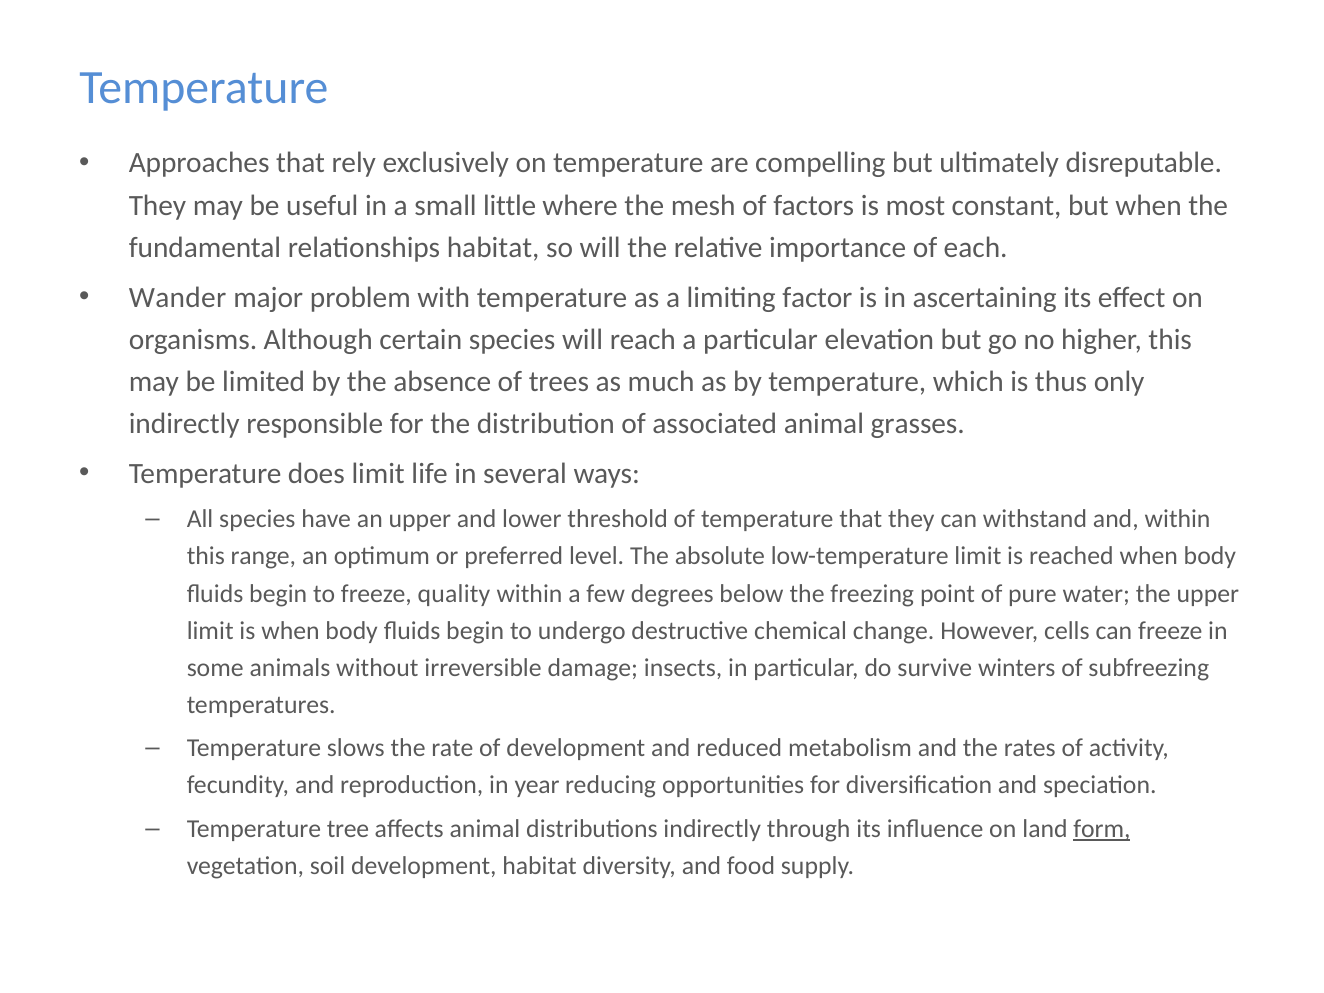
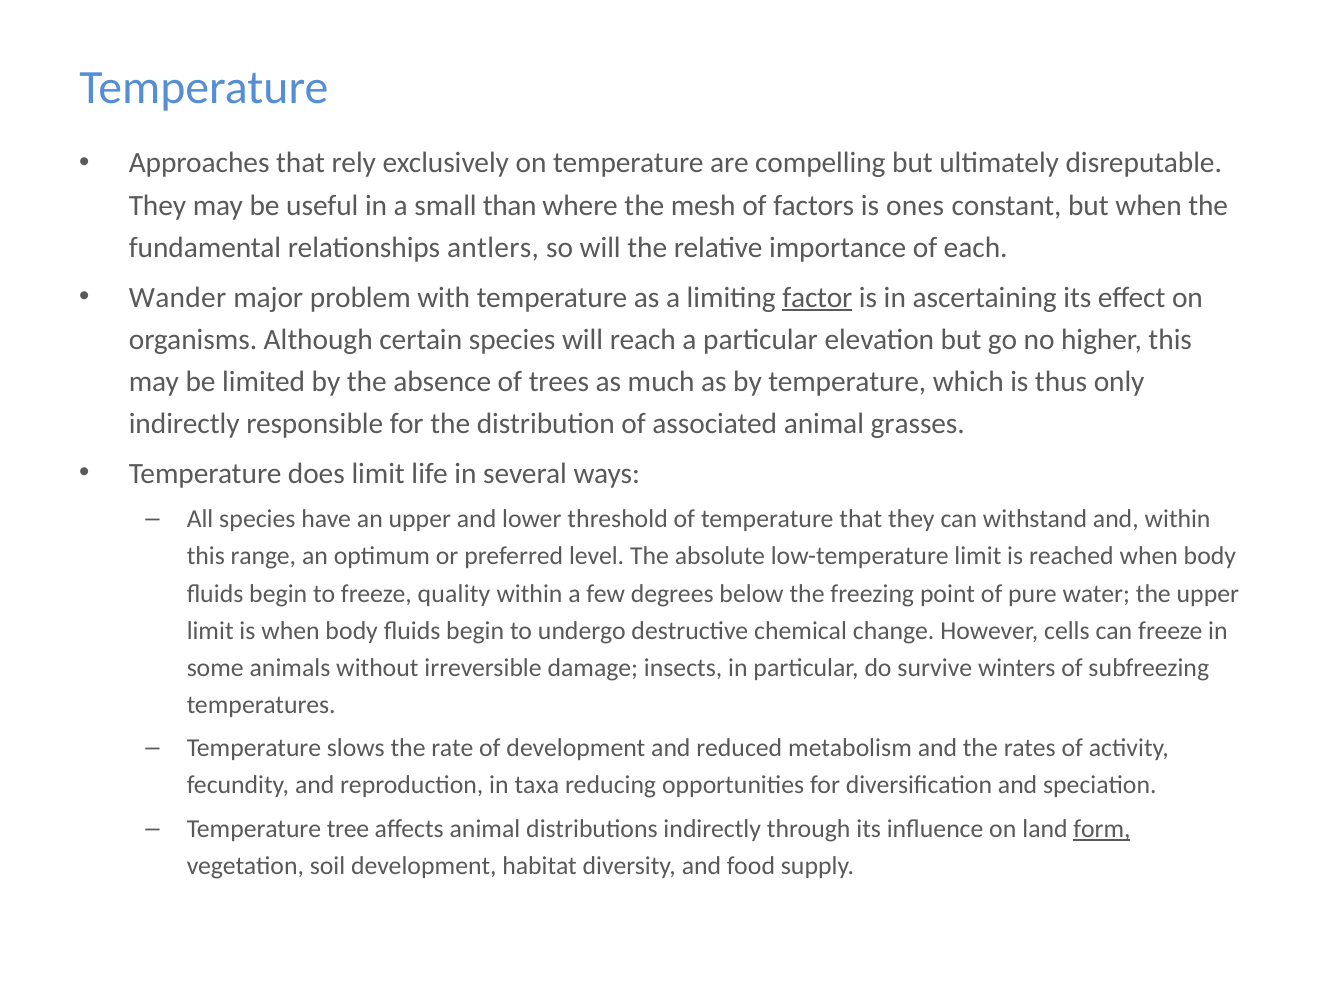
little: little -> than (510, 205)
most: most -> ones (915, 205)
relationships habitat: habitat -> antlers (493, 248)
factor underline: none -> present (817, 297)
year: year -> taxa (537, 785)
